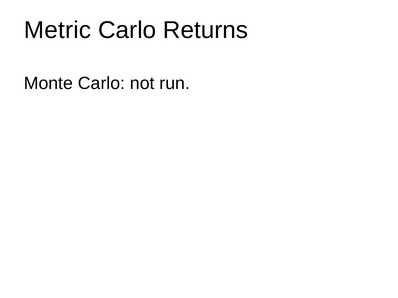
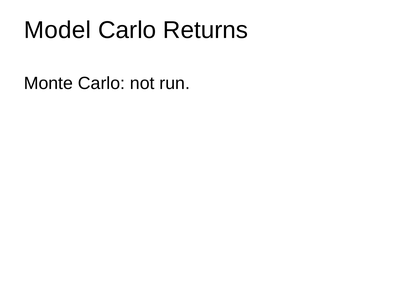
Metric: Metric -> Model (57, 30)
